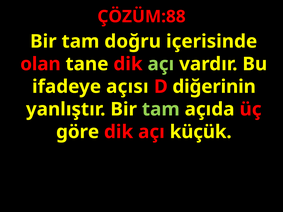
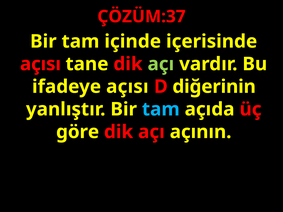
ÇÖZÜM:88: ÇÖZÜM:88 -> ÇÖZÜM:37 (141, 17)
doğru: doğru -> içinde (133, 41)
olan: olan -> açısı (40, 64)
tam colour: light green -> light blue (161, 109)
küçük: küçük -> açının (201, 132)
